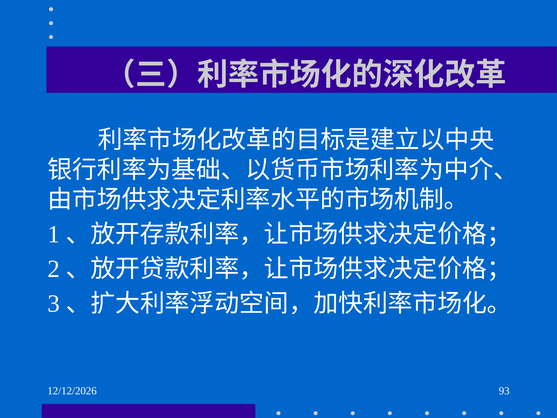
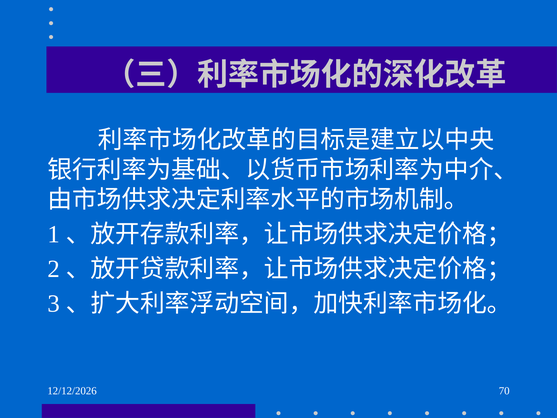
93: 93 -> 70 (504, 391)
